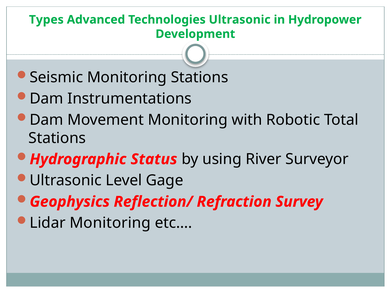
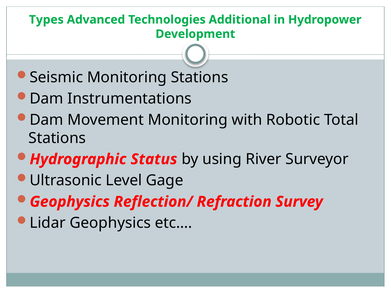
Technologies Ultrasonic: Ultrasonic -> Additional (240, 20)
Lidar Monitoring: Monitoring -> Geophysics (110, 223)
